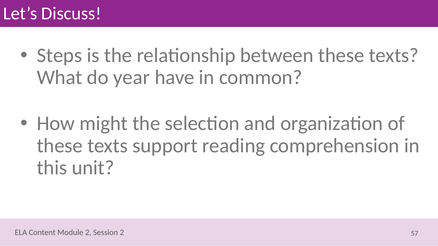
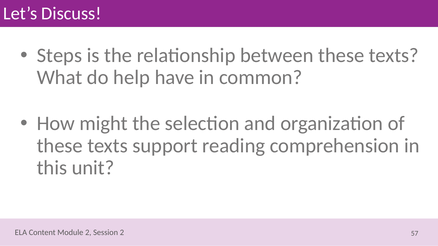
year: year -> help (132, 78)
